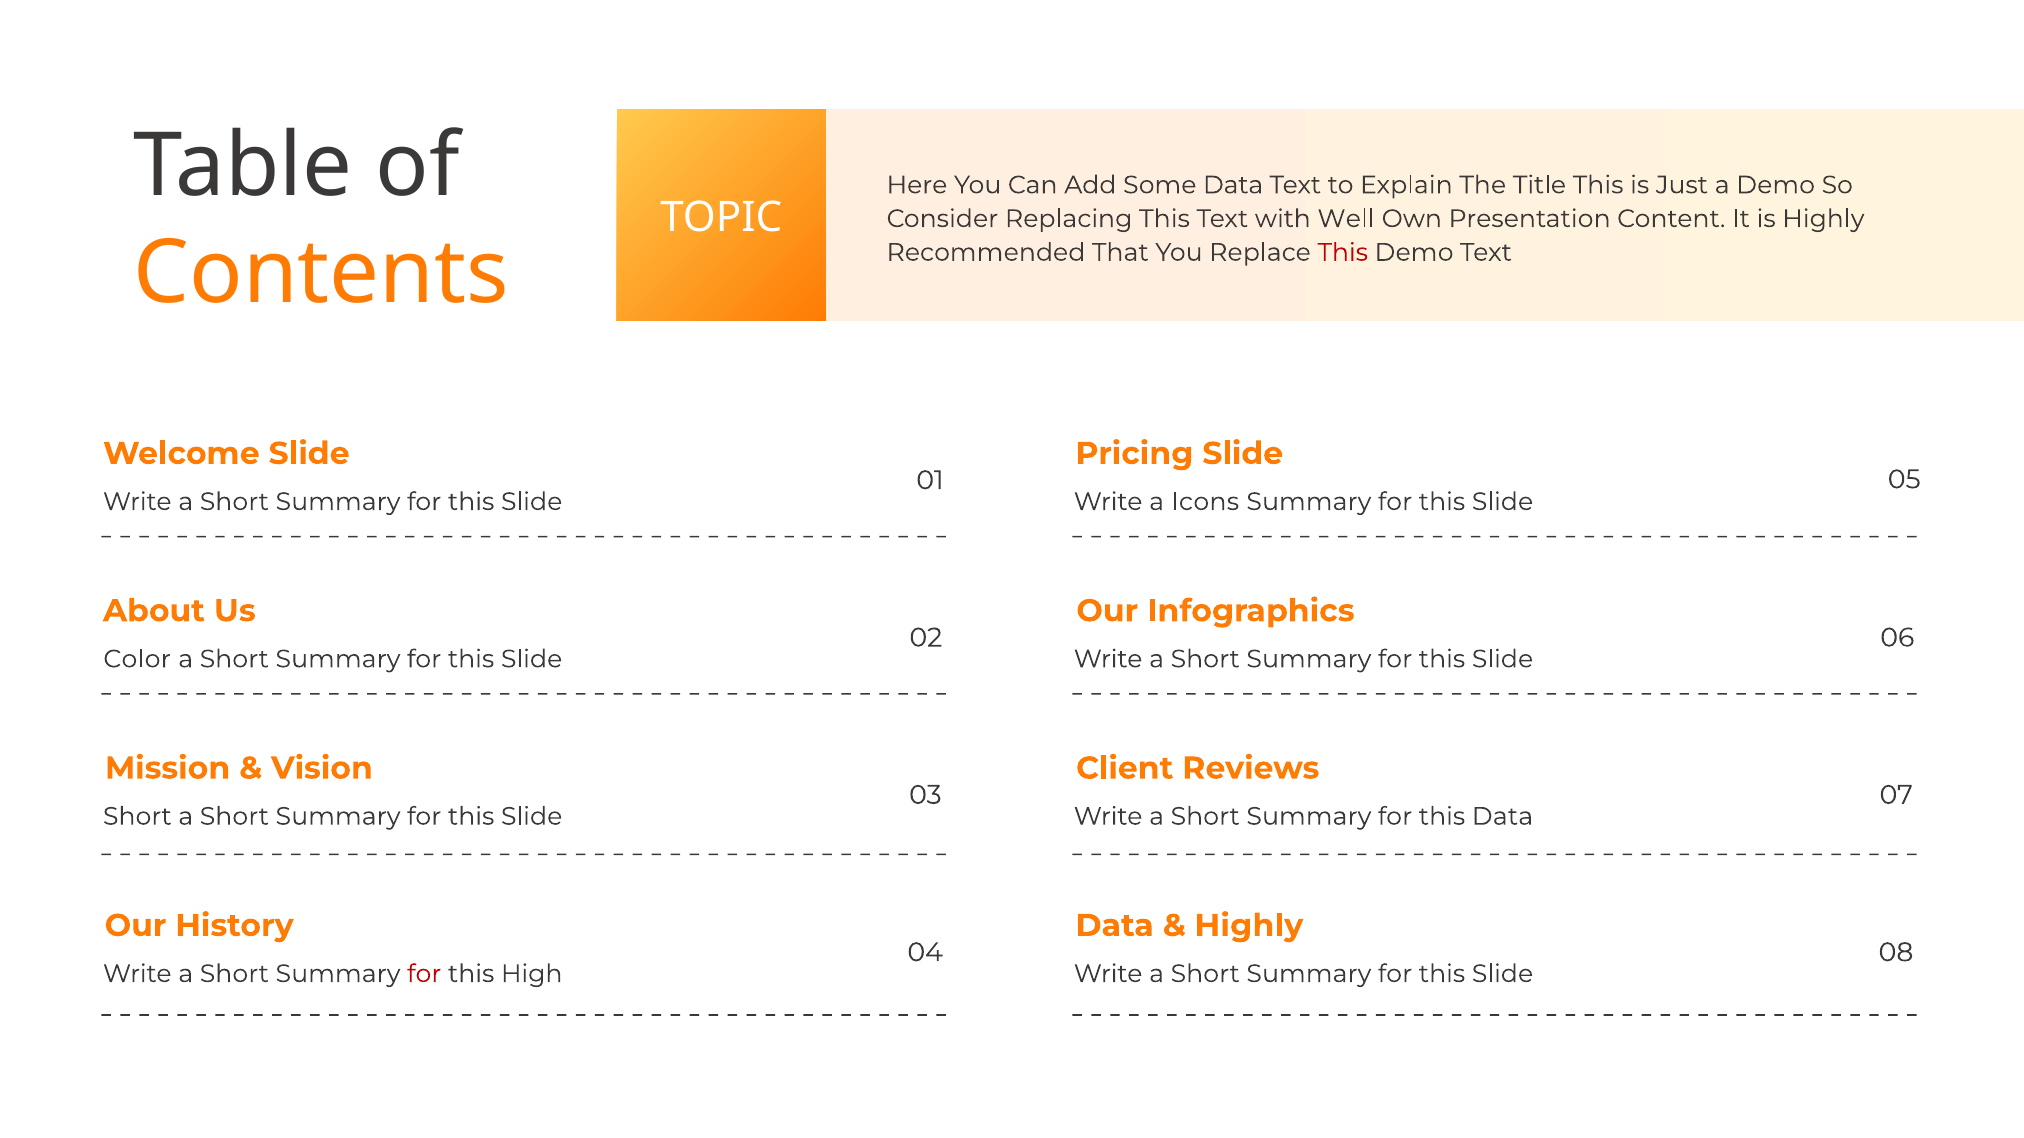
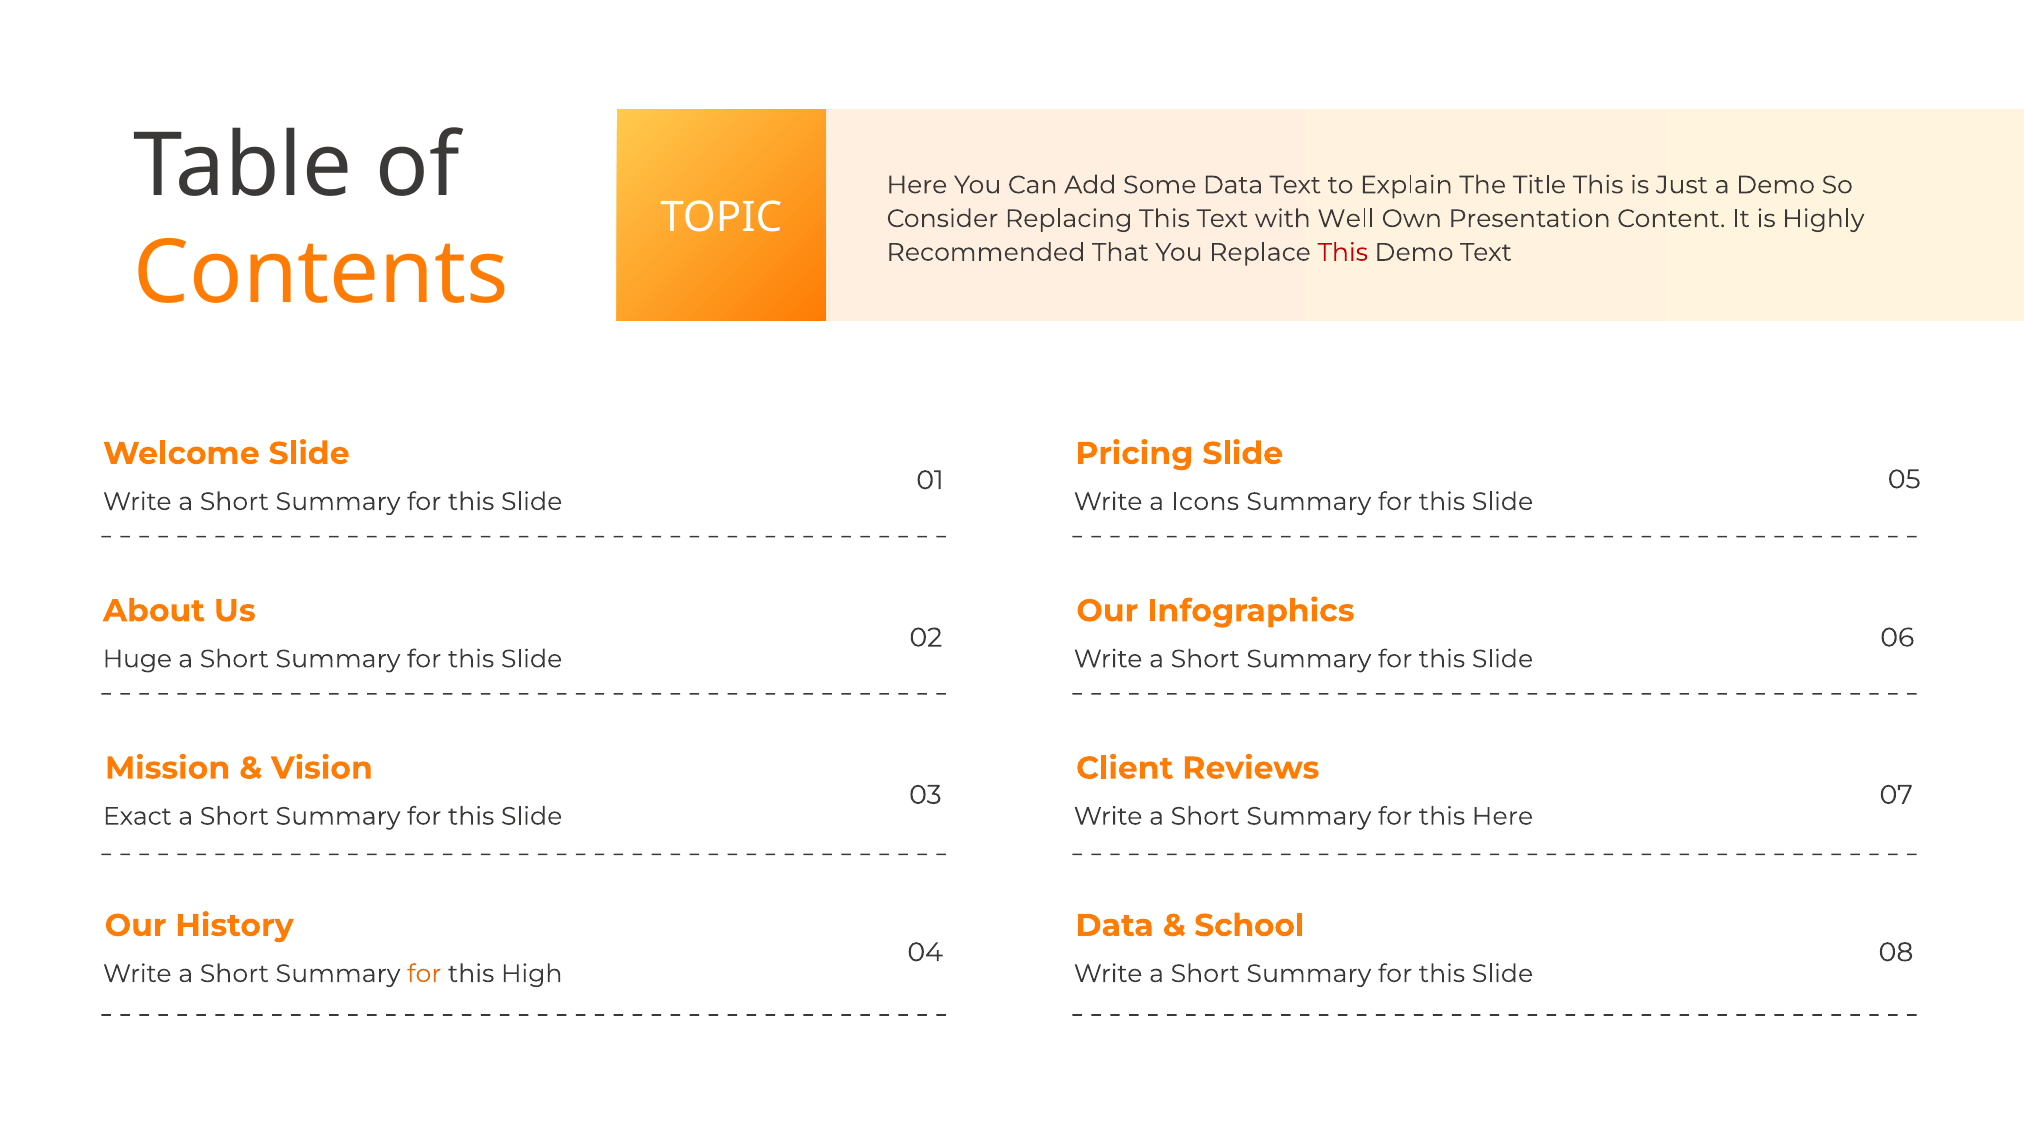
Color: Color -> Huge (137, 659)
Short: Short -> Exact (137, 817)
this Data: Data -> Here (1503, 817)
Highly: Highly -> School (1249, 926)
for colour: red -> orange (424, 974)
